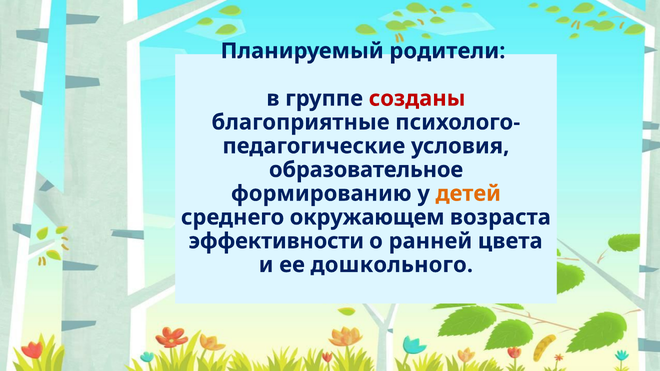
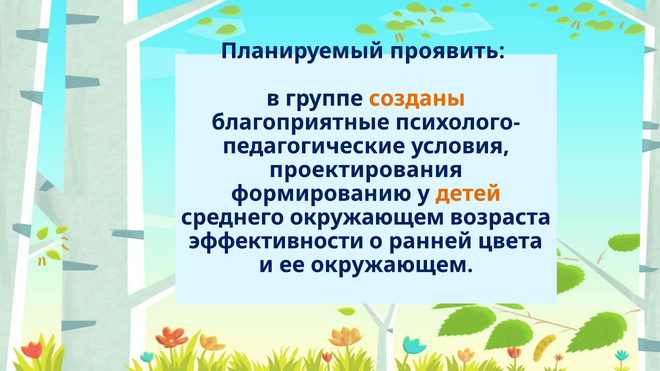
родители: родители -> проявить (447, 51)
созданы colour: red -> orange (417, 99)
образовательное: образовательное -> проектирования (366, 170)
ее дошкольного: дошкольного -> окружающем (392, 265)
